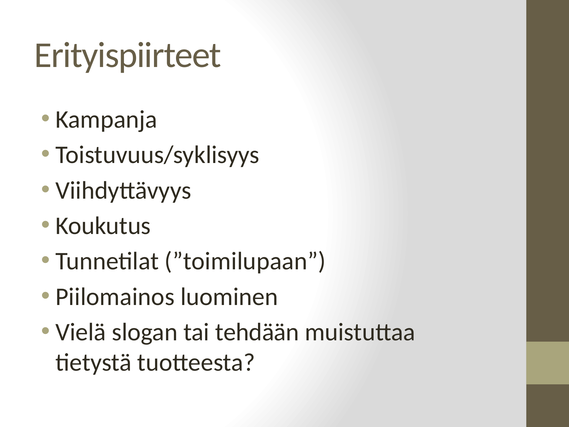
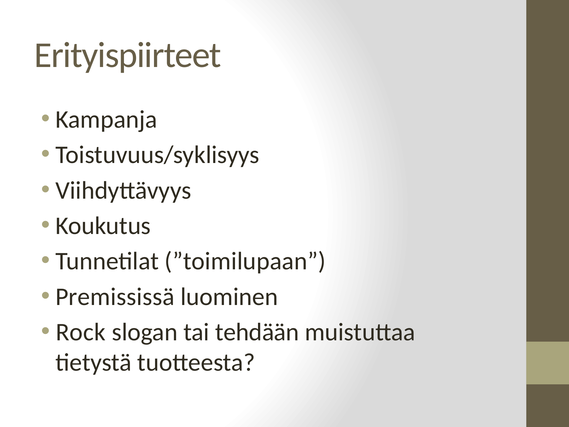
Piilomainos: Piilomainos -> Premississä (115, 297)
Vielä: Vielä -> Rock (81, 332)
